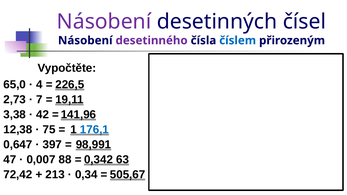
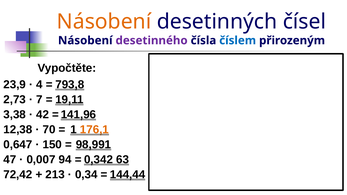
Násobení colour: purple -> orange (104, 22)
65,0: 65,0 -> 23,9 (15, 85)
226,5: 226,5 -> 793,8 (70, 85)
75: 75 -> 70 (49, 130)
176,1 colour: blue -> orange (94, 130)
397: 397 -> 150 (52, 145)
88: 88 -> 94 (65, 160)
505,67: 505,67 -> 144,44 (128, 175)
